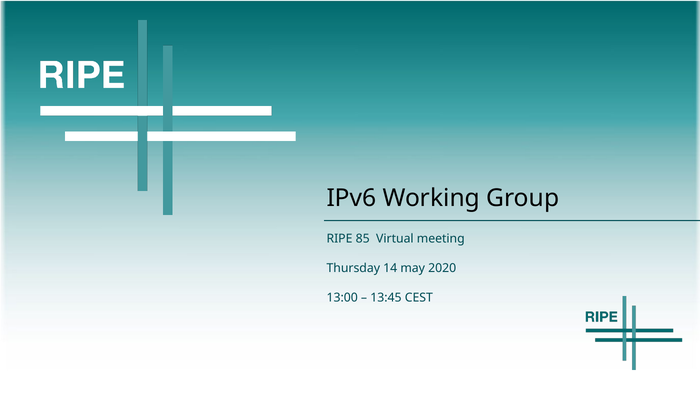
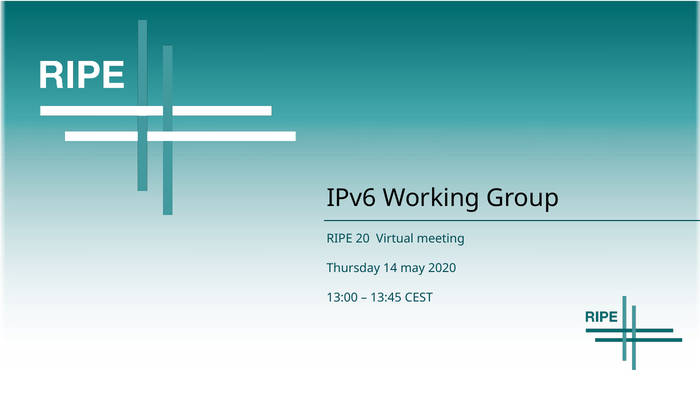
85: 85 -> 20 (363, 239)
